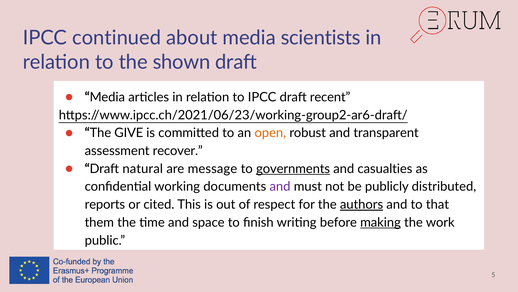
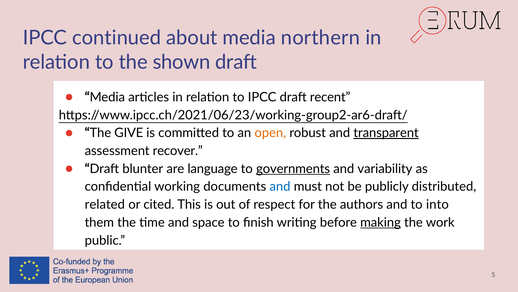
scientists: scientists -> northern (320, 38)
transparent underline: none -> present (386, 133)
natural: natural -> blunter (143, 168)
message: message -> language (213, 168)
casualties: casualties -> variability (385, 168)
and colour: purple -> blue (280, 186)
reports: reports -> related (105, 204)
authors underline: present -> none (362, 204)
that: that -> into (437, 204)
